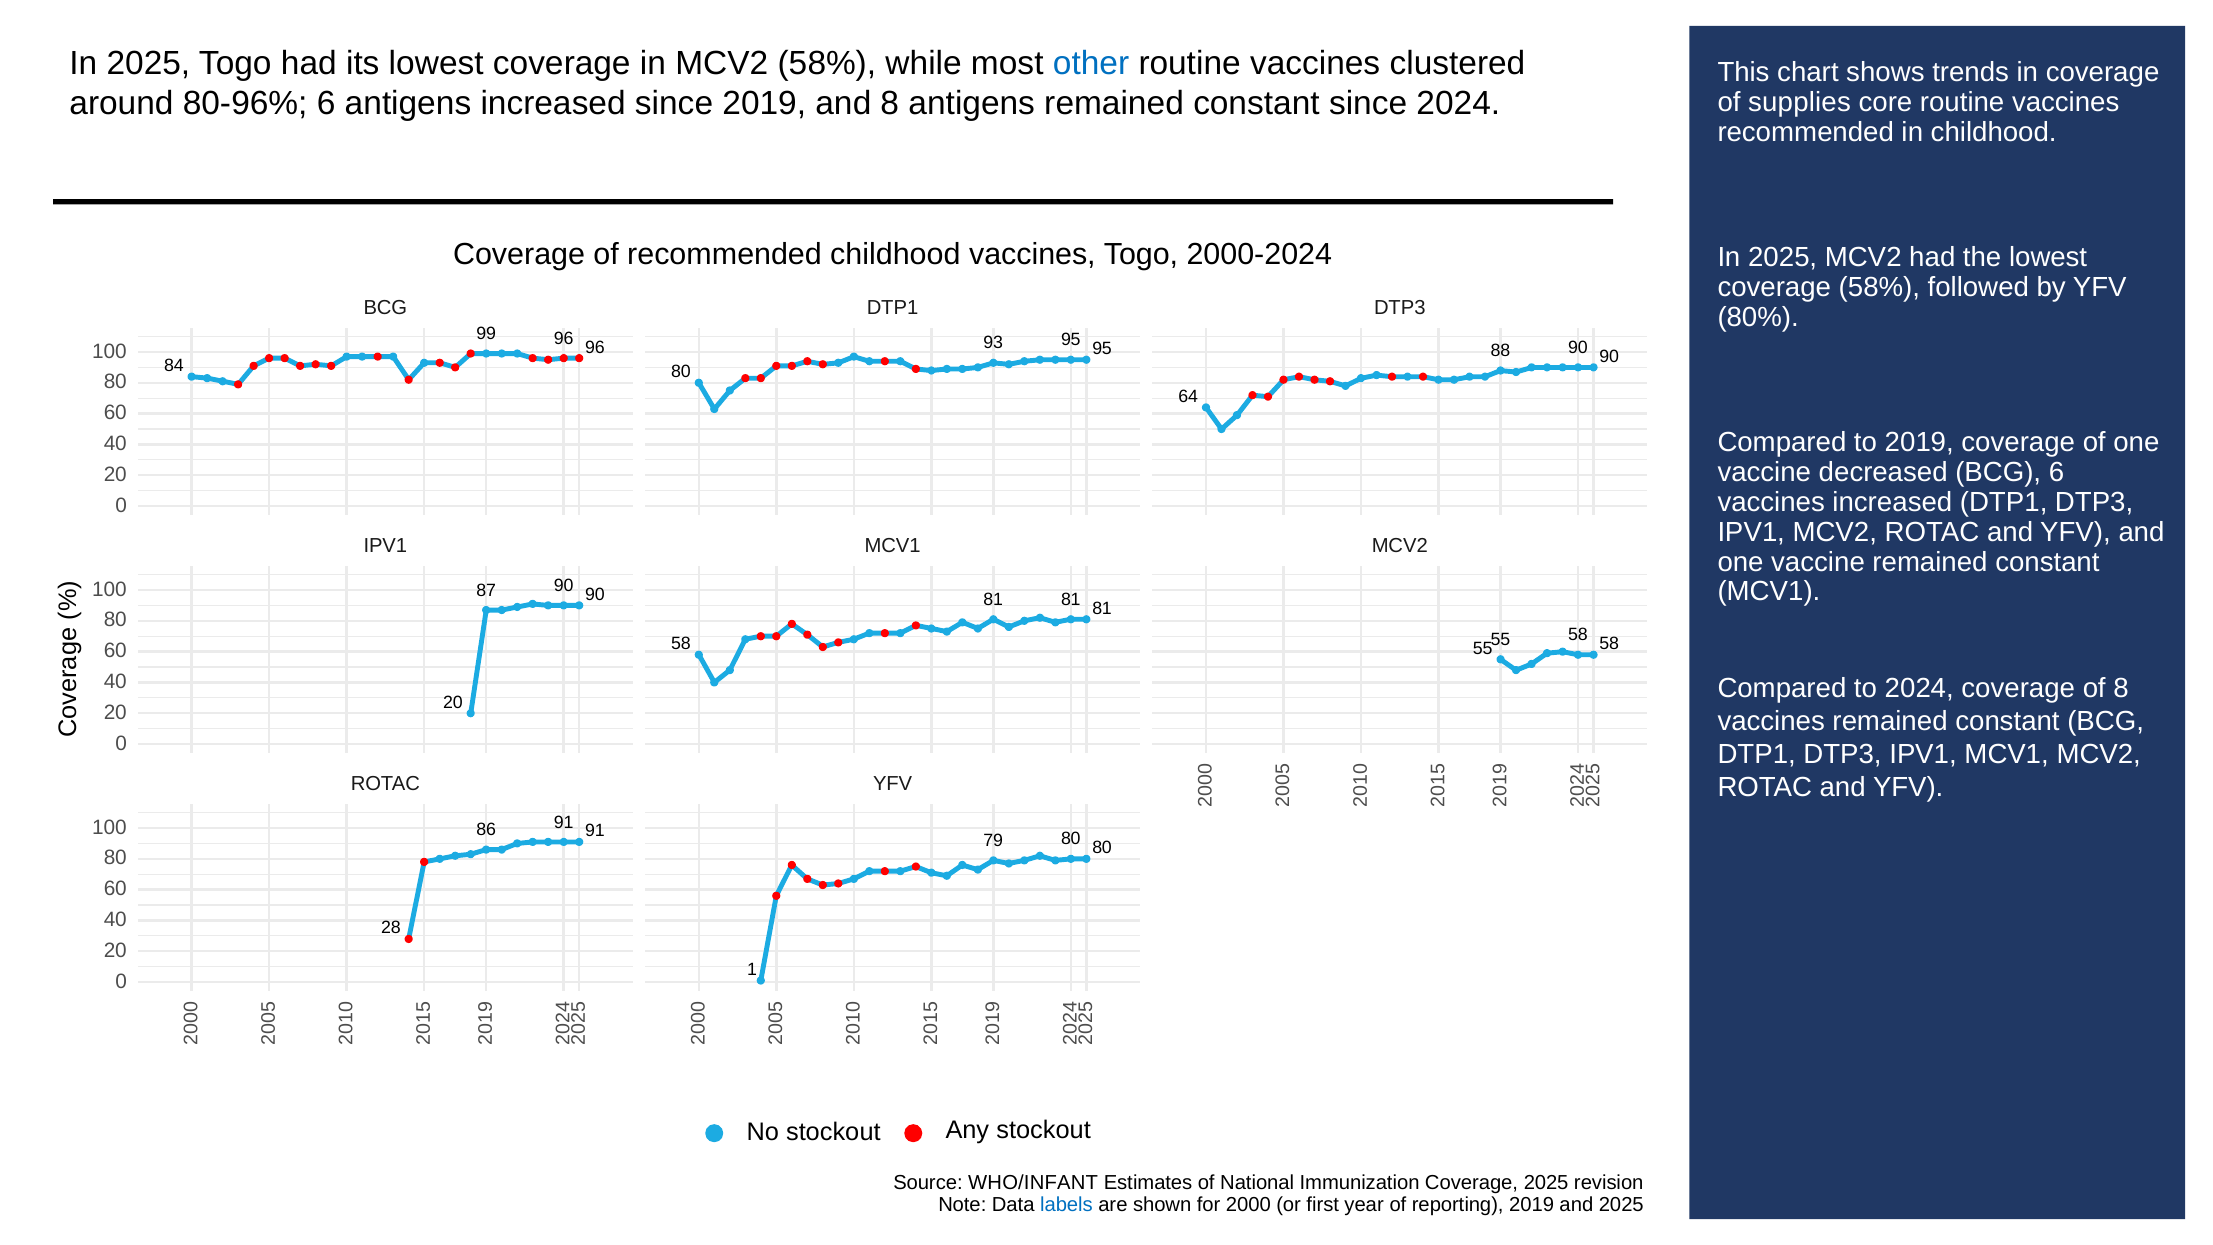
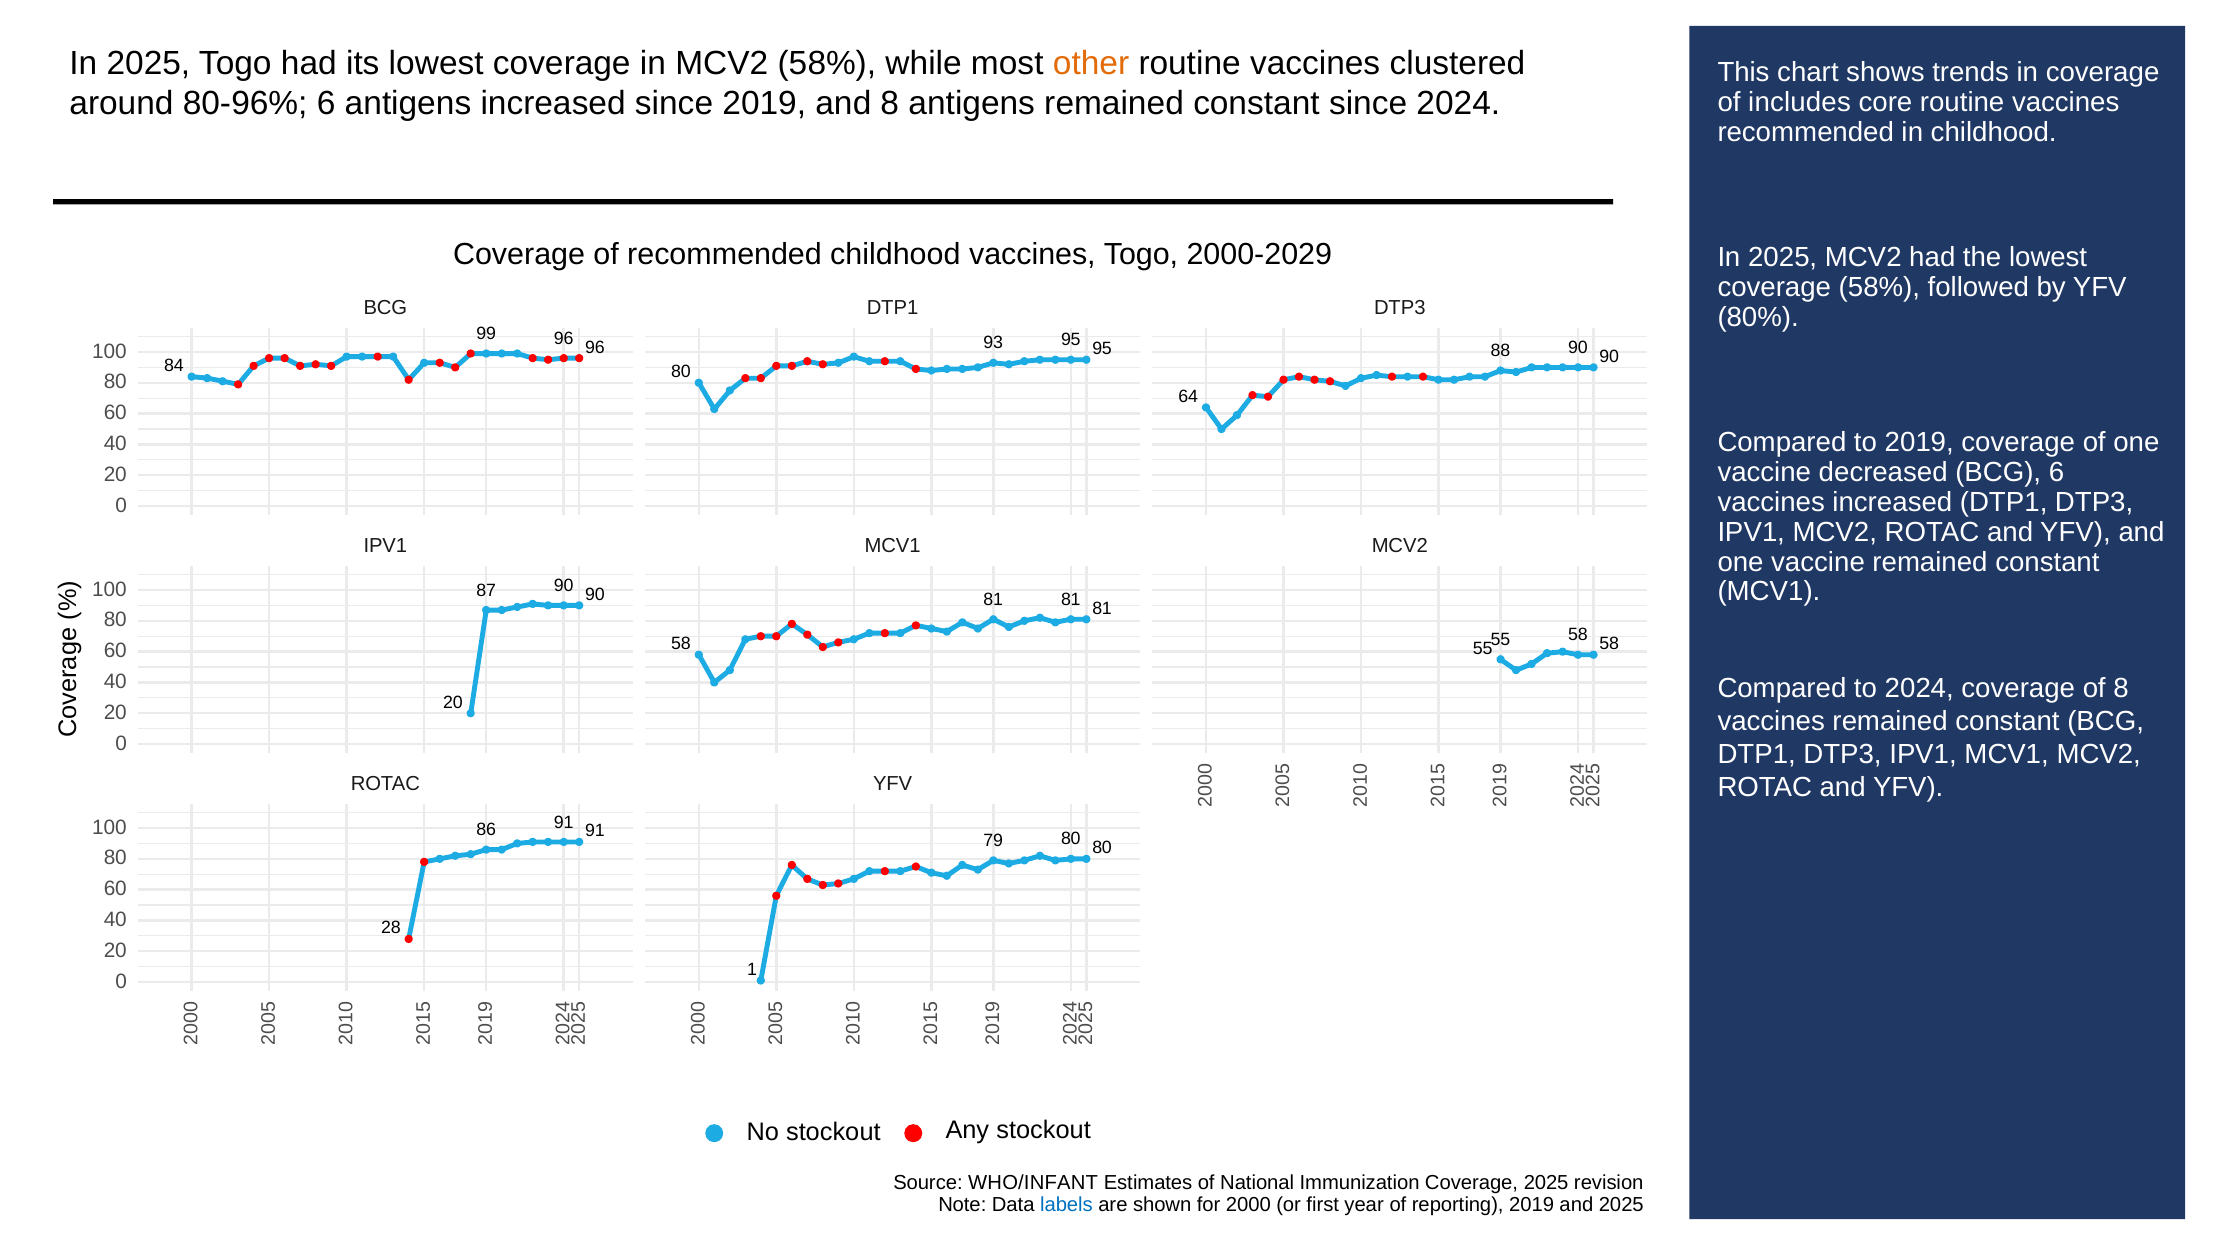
other colour: blue -> orange (1091, 64)
supplies: supplies -> includes (1800, 103)
2000-2024: 2000-2024 -> 2000-2029 (1259, 255)
